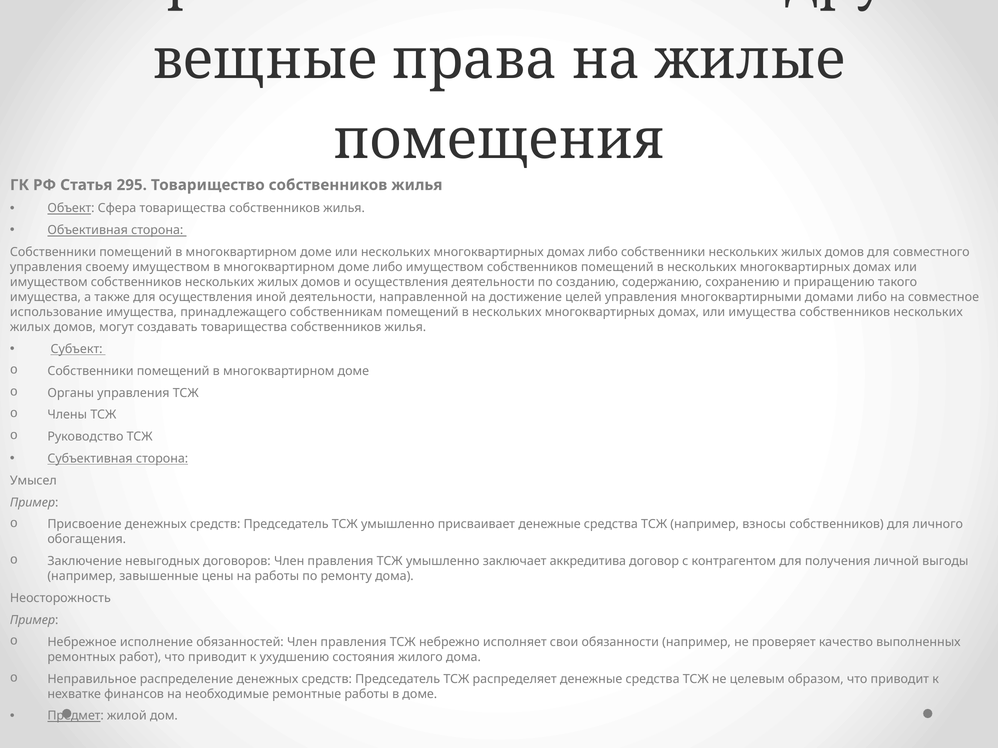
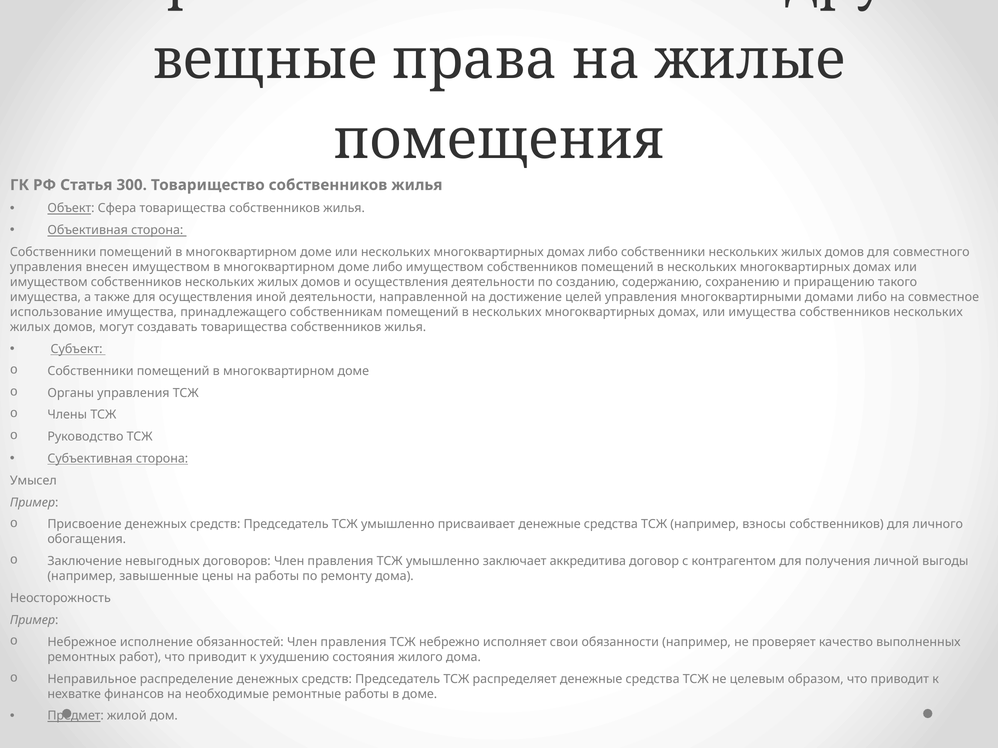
295: 295 -> 300 (132, 185)
своему: своему -> внесен (107, 267)
